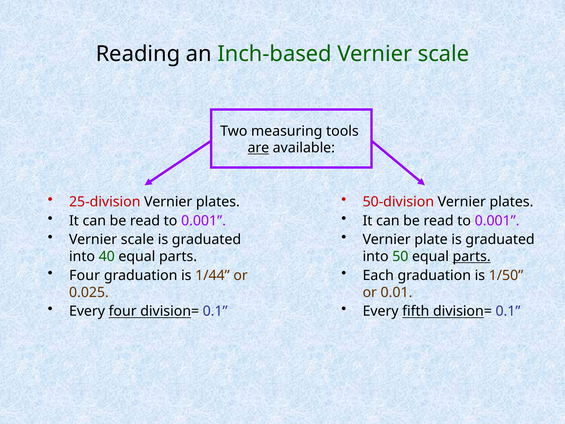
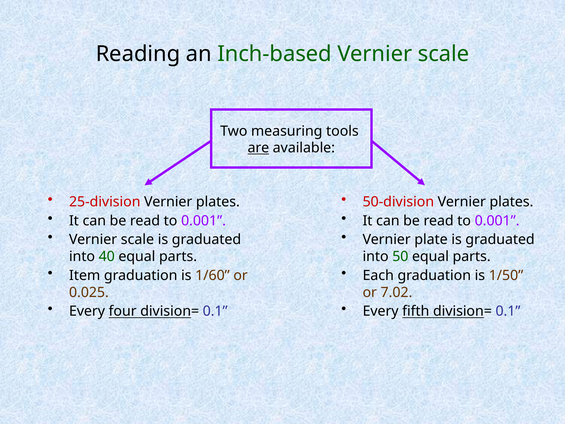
parts underline: present -> none (472, 256)
Four: Four -> Item (85, 275)
1/44: 1/44 -> 1/60 (212, 275)
0.01: 0.01 -> 7.02 (396, 292)
